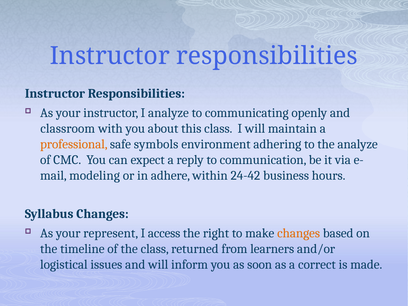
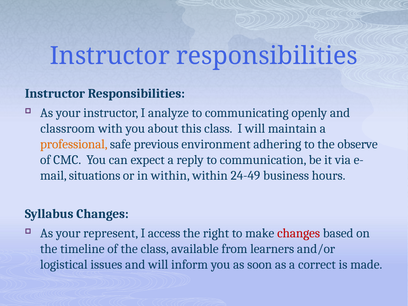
symbols: symbols -> previous (156, 144)
the analyze: analyze -> observe (358, 144)
modeling: modeling -> situations (95, 175)
in adhere: adhere -> within (170, 175)
24-42: 24-42 -> 24-49 (245, 175)
changes colour: orange -> red (299, 233)
returned: returned -> available (195, 249)
